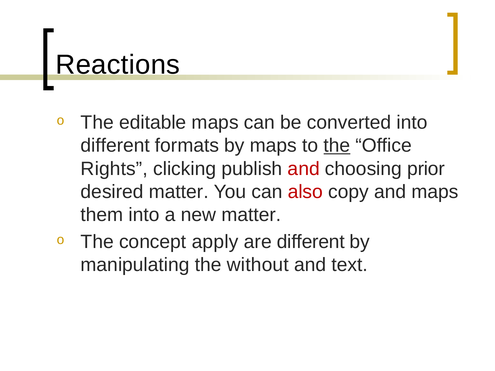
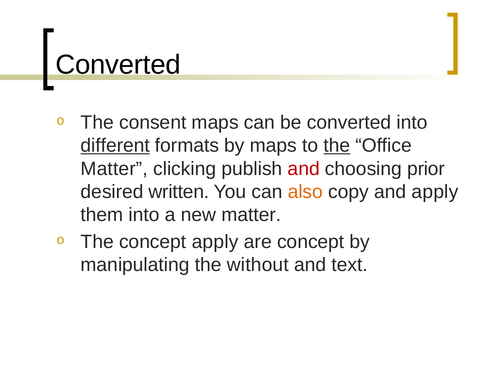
Reactions: Reactions -> Converted (118, 65)
editable: editable -> consent (153, 123)
different underline: none -> present (115, 146)
Rights: Rights -> Matter (114, 169)
desired matter: matter -> written (179, 192)
also colour: red -> orange (305, 192)
and maps: maps -> apply (435, 192)
are different: different -> concept (311, 242)
